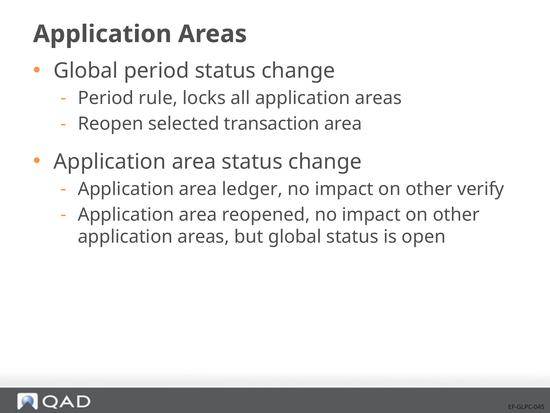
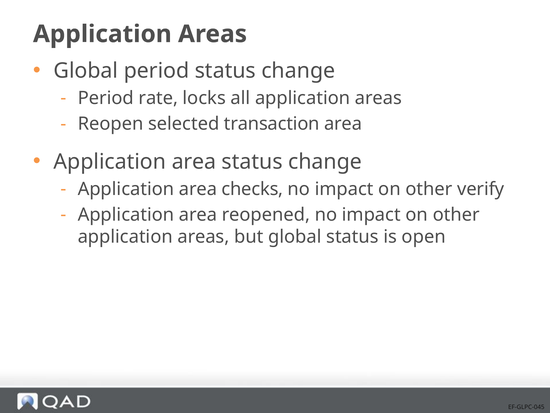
rule: rule -> rate (158, 98)
ledger: ledger -> checks (252, 189)
